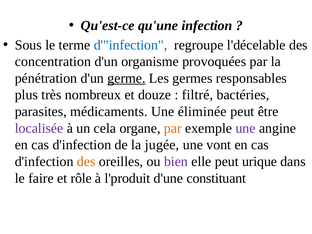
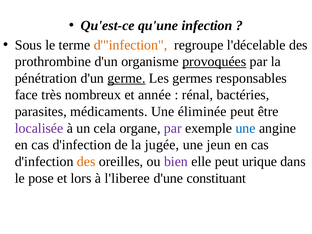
d'"infection colour: blue -> orange (130, 45)
concentration: concentration -> prothrombine (53, 62)
provoquées underline: none -> present (214, 62)
plus: plus -> face (26, 95)
douze: douze -> année (155, 95)
filtré: filtré -> rénal (198, 95)
par colour: orange -> purple (173, 128)
une colour: purple -> blue (246, 128)
vont: vont -> jeun (219, 145)
faire: faire -> pose (41, 178)
rôle: rôle -> lors (81, 178)
l'produit: l'produit -> l'liberee (127, 178)
